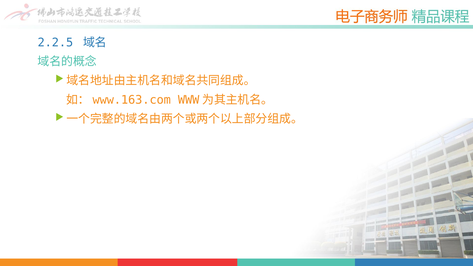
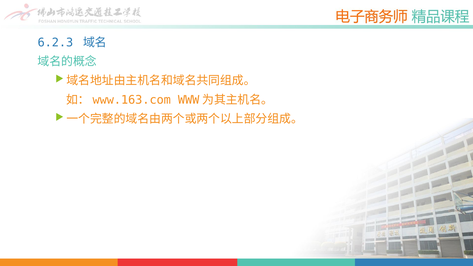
2.2.5: 2.2.5 -> 6.2.3 (55, 43)
